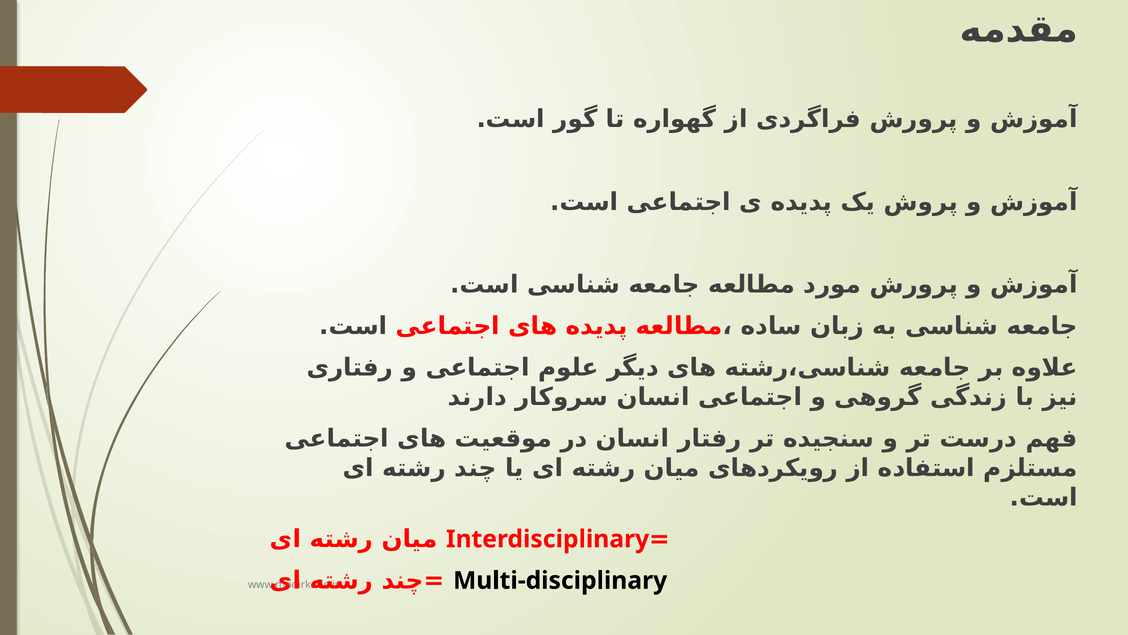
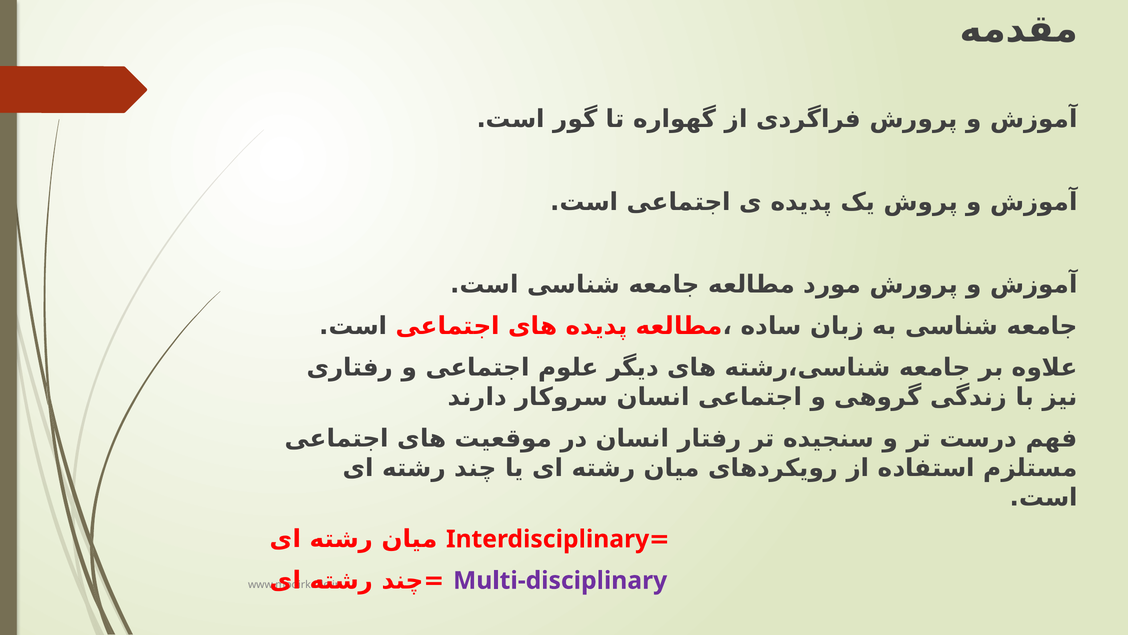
Multi-disciplinary colour: black -> purple (560, 580)
